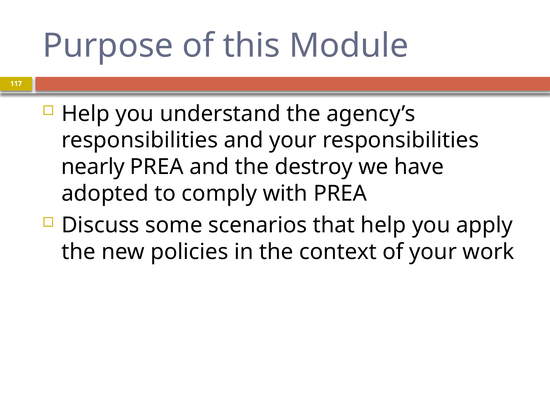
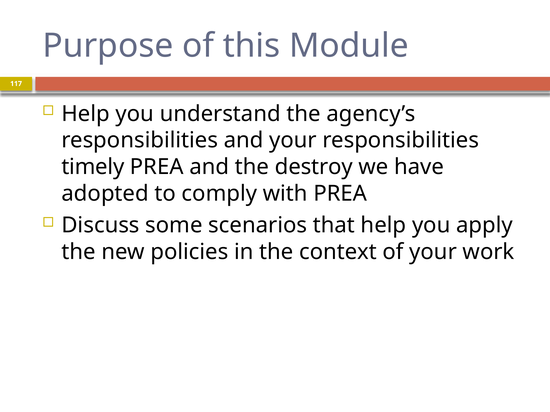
nearly: nearly -> timely (93, 167)
